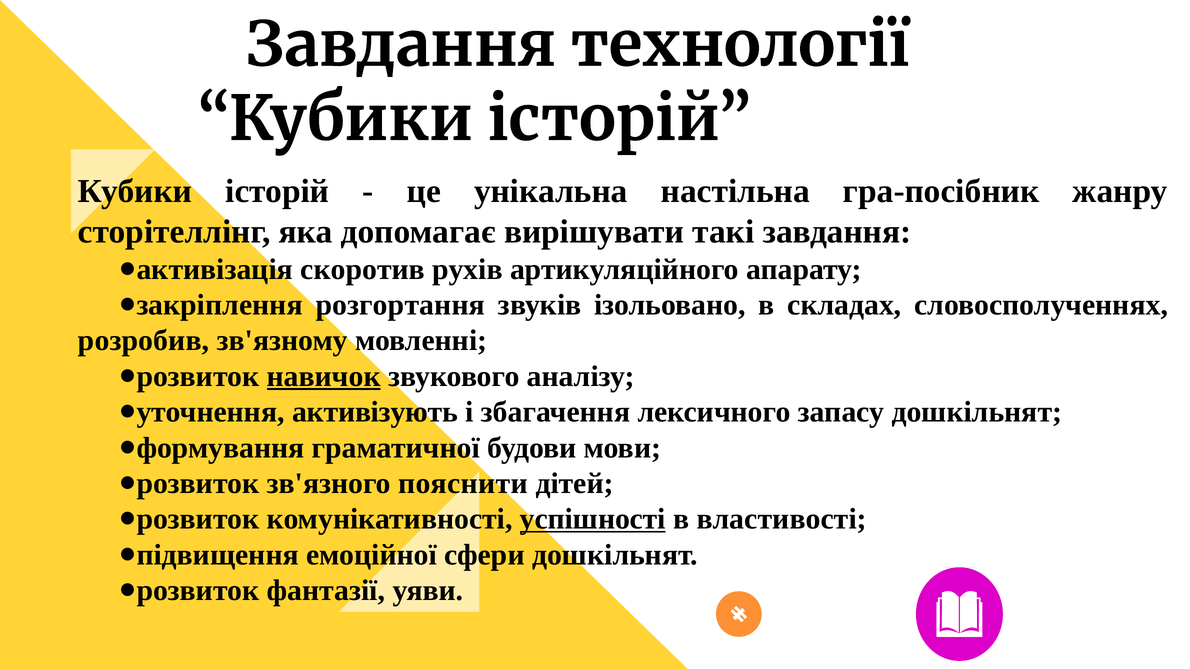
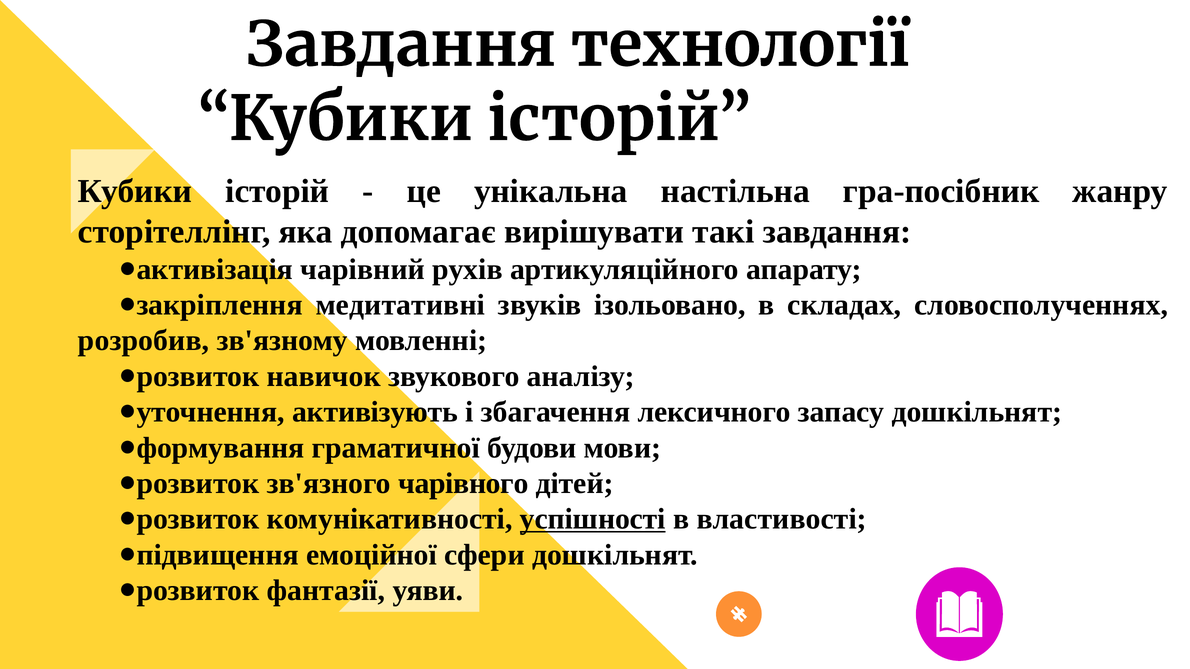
скоротив: скоротив -> чарівний (363, 269)
розгортання: розгортання -> медитативні (400, 305)
навичок underline: present -> none (324, 377)
пояснити: пояснити -> чарівного (463, 484)
